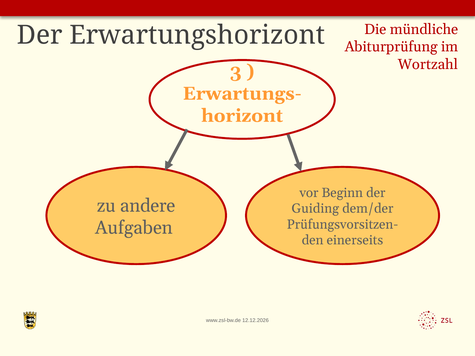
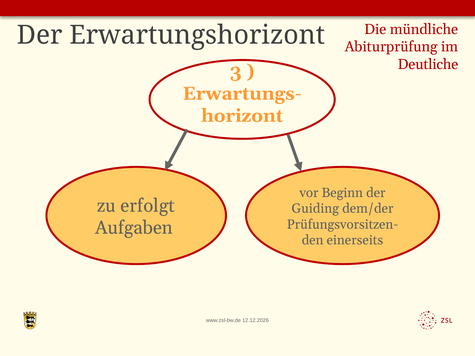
Wortzahl: Wortzahl -> Deutliche (428, 64)
andere: andere -> erfolgt (148, 206)
